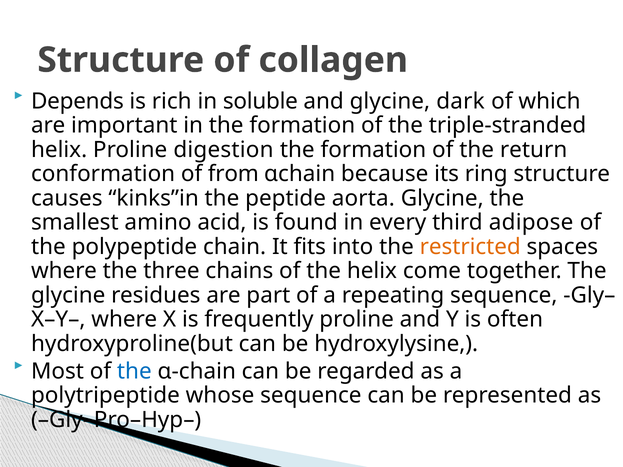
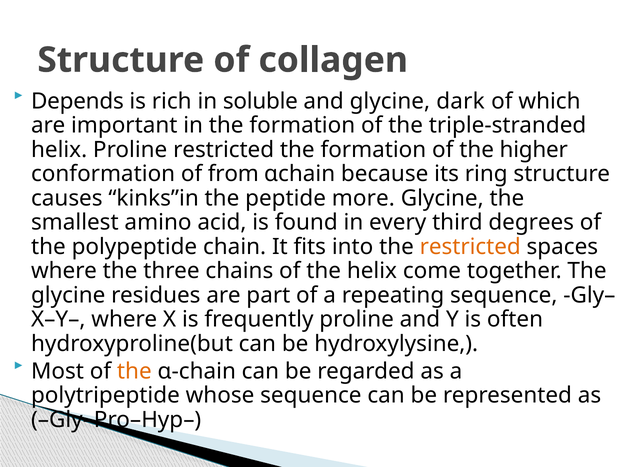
Proline digestion: digestion -> restricted (224, 150)
return: return -> higher (534, 150)
aorta: aorta -> more (363, 198)
adipose: adipose -> degrees (531, 223)
the colour: blue -> orange (134, 371)
